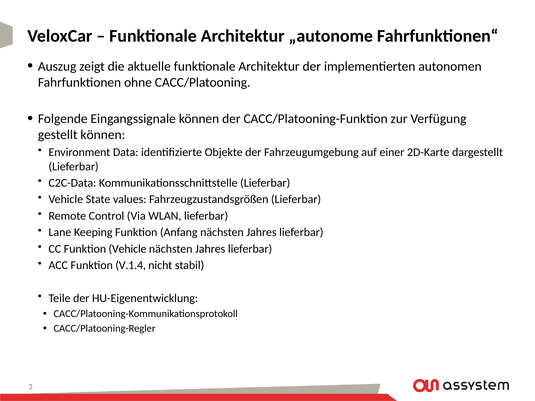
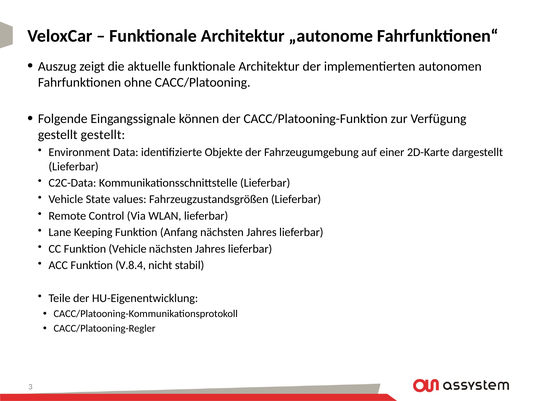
gestellt können: können -> gestellt (103, 135)
V.1.4: V.1.4 -> V.8.4 (131, 265)
